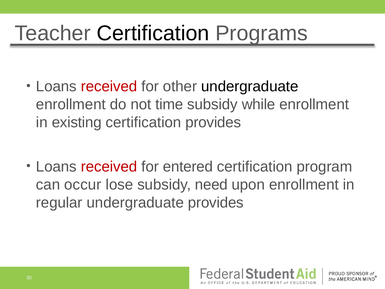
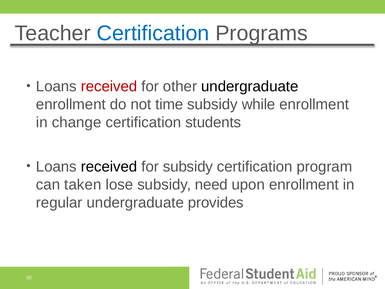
Certification colour: black -> blue (153, 33)
existing: existing -> change (77, 122)
certification provides: provides -> students (213, 122)
received colour: red -> black (109, 166)
for entered: entered -> subsidy (188, 166)
occur: occur -> taken (83, 184)
